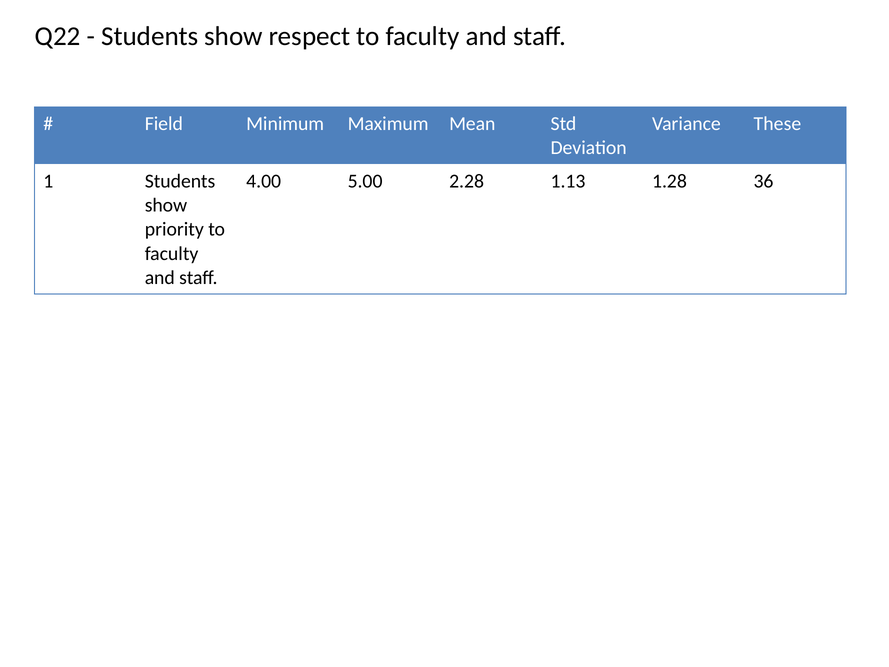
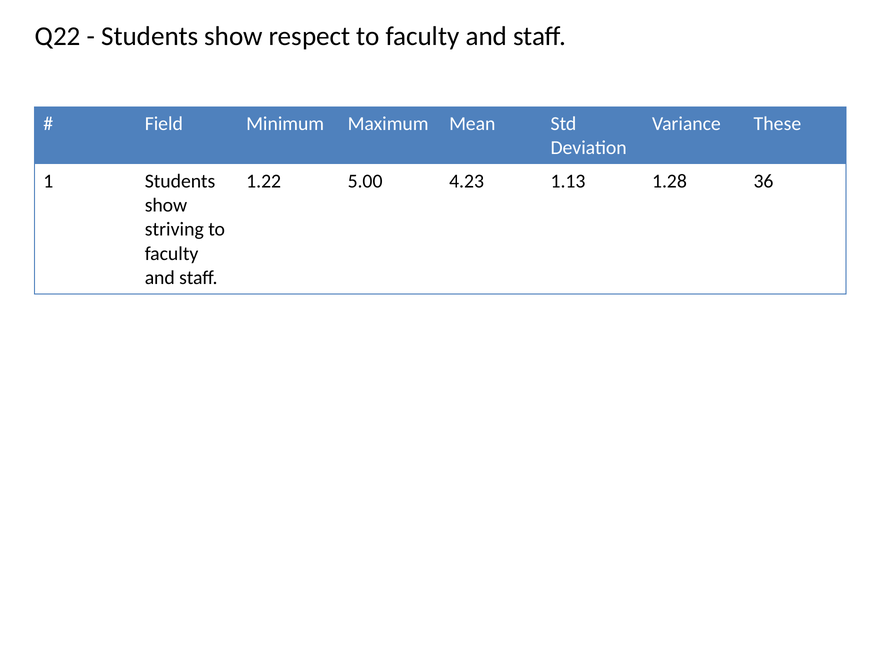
4.00: 4.00 -> 1.22 (264, 181)
2.28: 2.28 -> 4.23 (467, 181)
priority: priority -> striving (174, 229)
